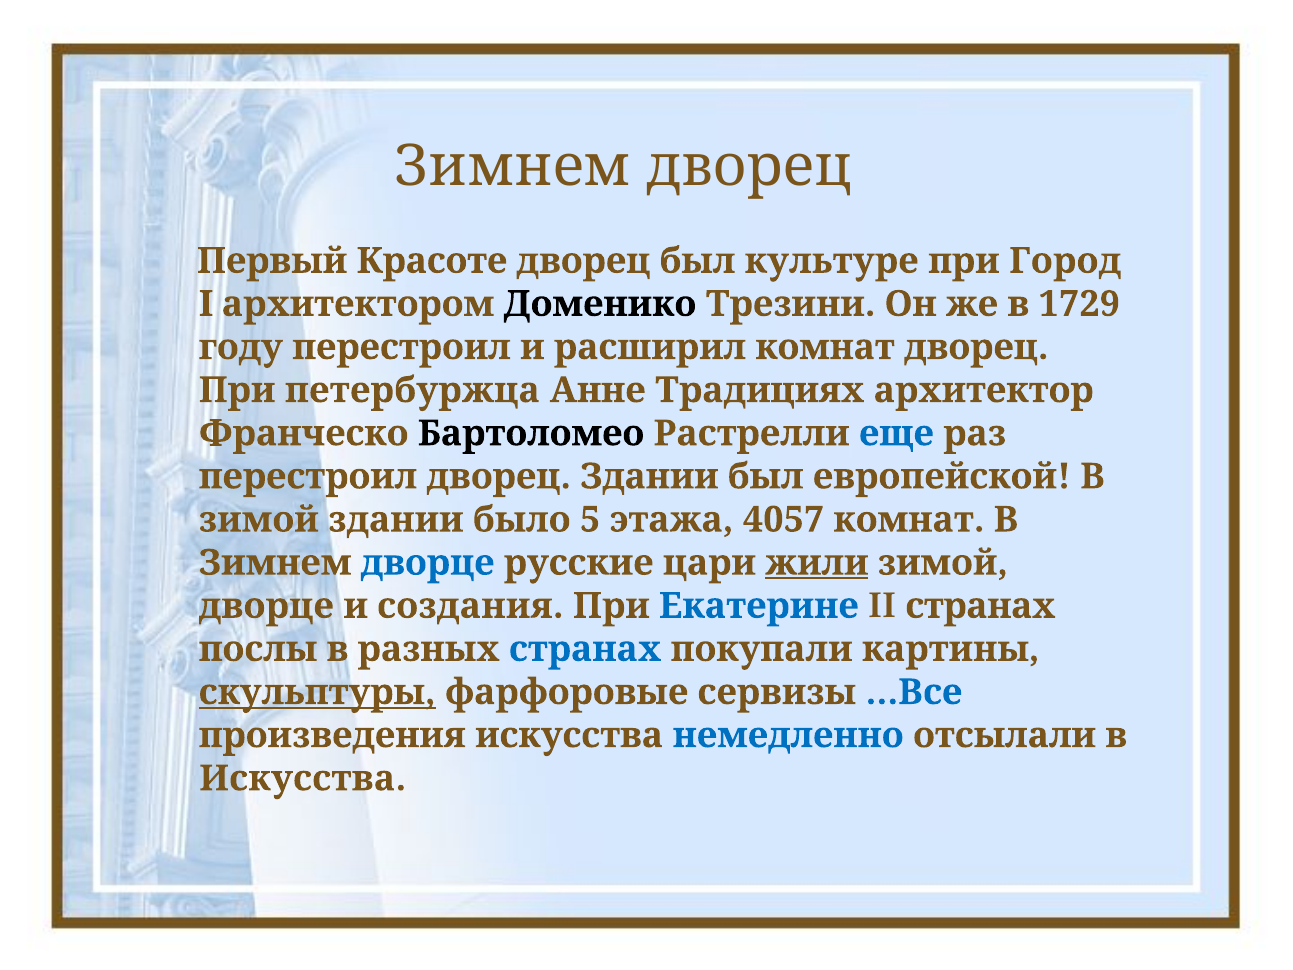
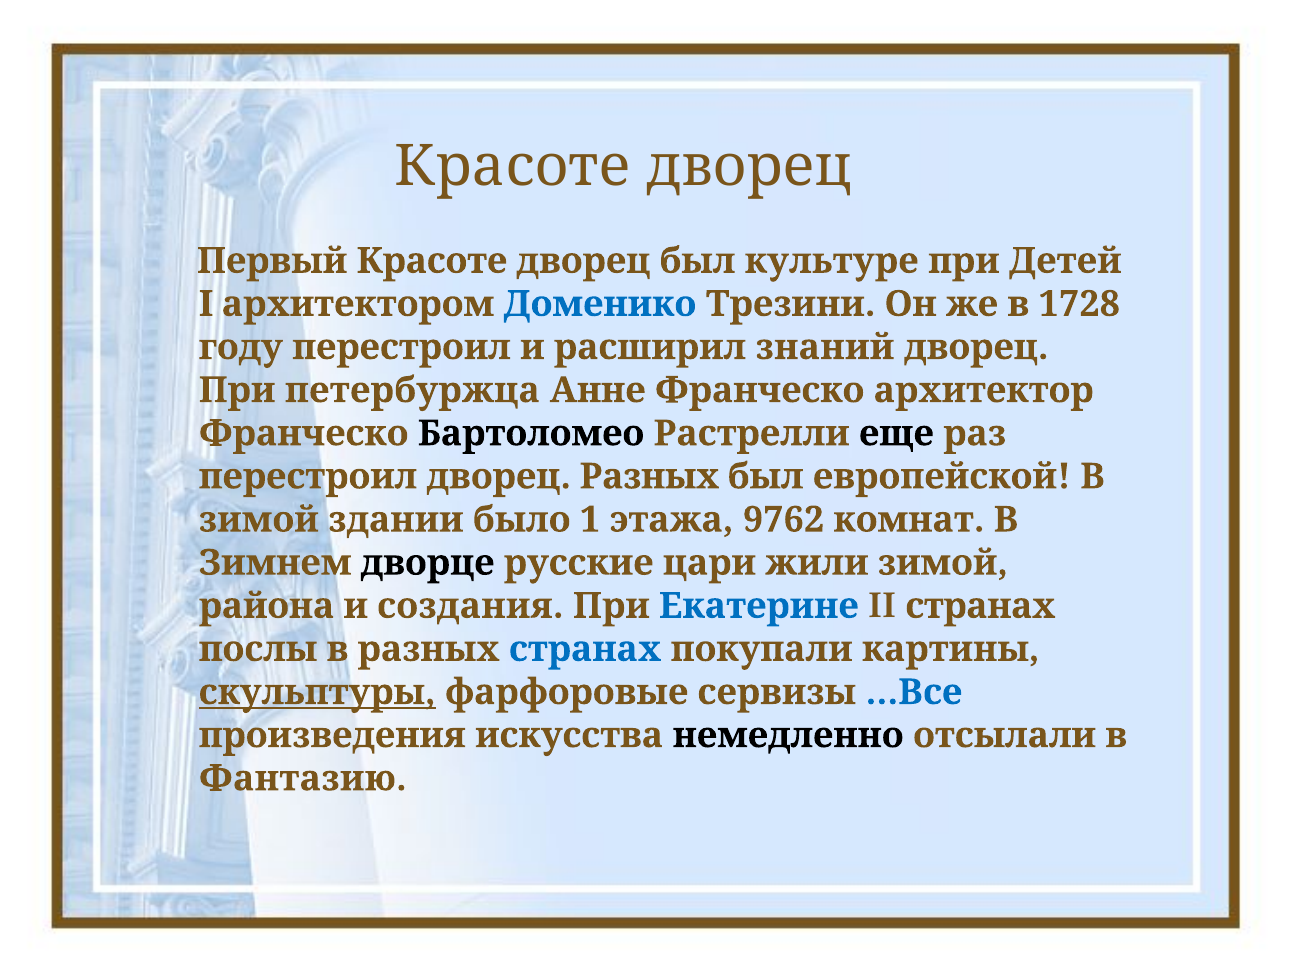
Зимнем: Зимнем -> Красоте (513, 167)
Город: Город -> Детей (1065, 261)
Доменико colour: black -> blue (600, 304)
1729: 1729 -> 1728 (1079, 304)
расширил комнат: комнат -> знаний (825, 347)
Анне Традициях: Традициях -> Франческо (760, 390)
еще colour: blue -> black (896, 433)
дворец Здании: Здании -> Разных (649, 476)
5: 5 -> 1 (590, 520)
4057: 4057 -> 9762 (784, 520)
дворце colour: blue -> black (428, 563)
жили underline: present -> none (817, 563)
дворце: дворце -> района (267, 606)
немедленно colour: blue -> black (788, 735)
Искусства: Искусства -> Фантазию (303, 778)
